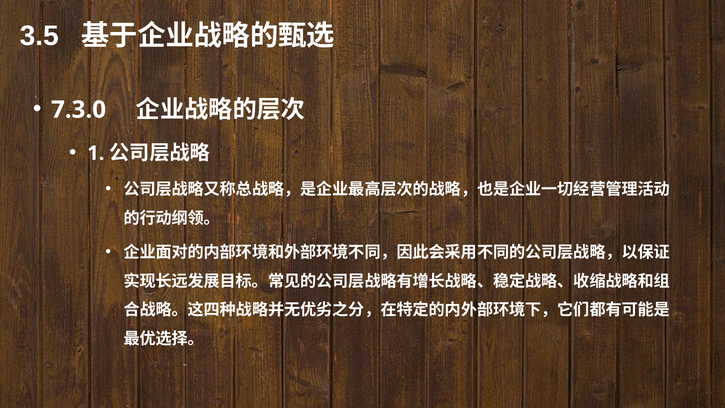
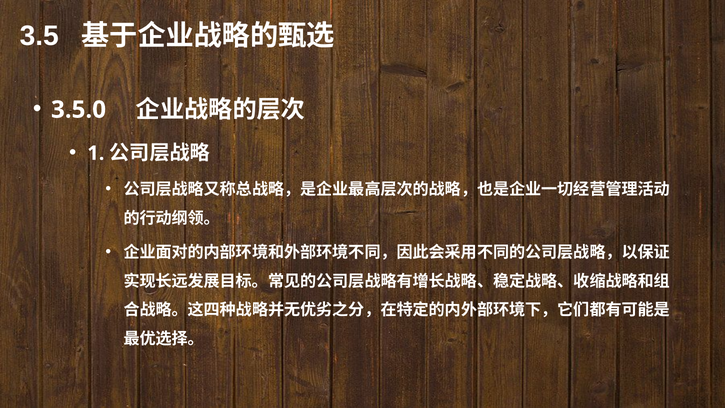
7.3.0: 7.3.0 -> 3.5.0 (79, 110)
